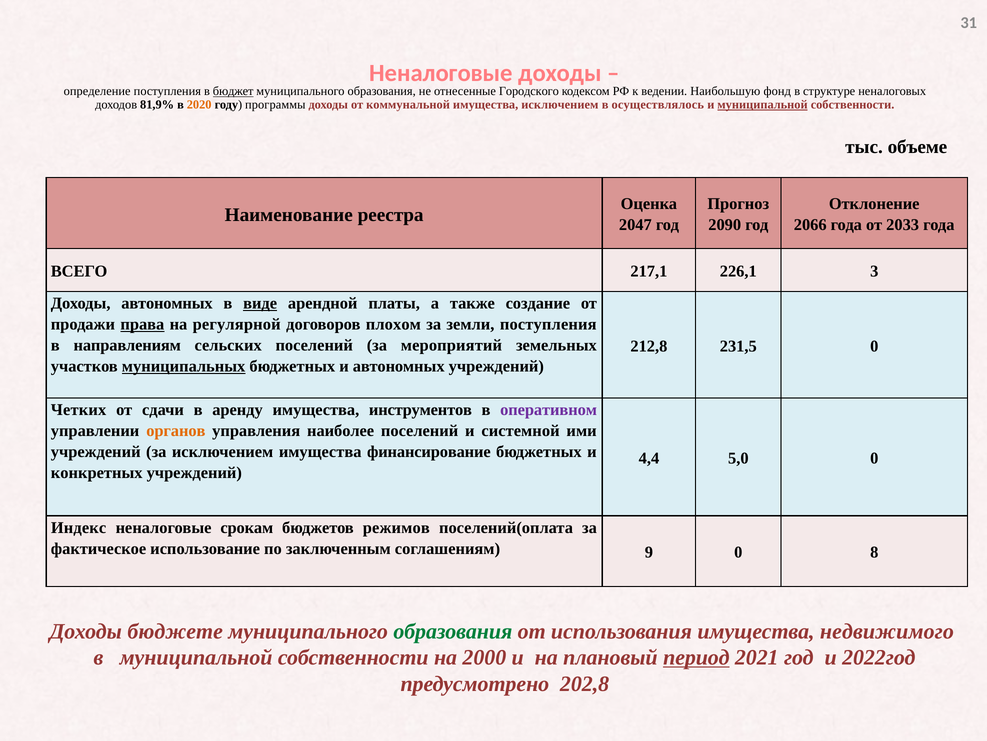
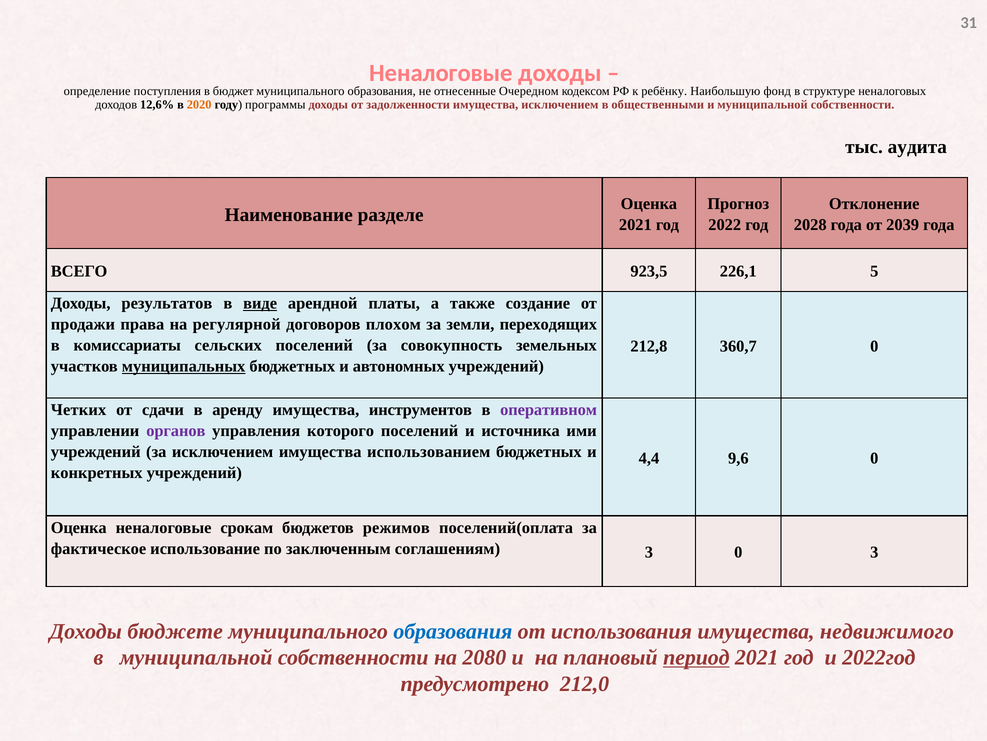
бюджет underline: present -> none (233, 91)
Городского: Городского -> Очередном (529, 91)
ведении: ведении -> ребёнку (664, 91)
81,9%: 81,9% -> 12,6% (157, 105)
коммунальной: коммунальной -> задолженности (408, 105)
осуществлялось: осуществлялось -> общественными (658, 105)
муниципальной underline: present -> none (762, 105)
объеме: объеме -> аудита (917, 147)
реестра: реестра -> разделе (391, 214)
2047: 2047 -> 2021 (635, 225)
2090: 2090 -> 2022 (725, 225)
2066: 2066 -> 2028 (810, 225)
2033: 2033 -> 2039 (903, 225)
217,1: 217,1 -> 923,5 (649, 271)
3: 3 -> 5 (874, 271)
Доходы автономных: автономных -> результатов (167, 303)
права underline: present -> none (142, 324)
земли поступления: поступления -> переходящих (548, 324)
направлениям: направлениям -> комиссариаты (127, 345)
мероприятий: мероприятий -> совокупность (452, 345)
231,5: 231,5 -> 360,7 (738, 346)
органов colour: orange -> purple (176, 431)
наиболее: наиболее -> которого (341, 431)
системной: системной -> источника (521, 431)
финансирование: финансирование -> использованием (429, 452)
5,0: 5,0 -> 9,6 (738, 458)
Индекс: Индекс -> Оценка (79, 527)
соглашениям 9: 9 -> 3 (649, 552)
0 8: 8 -> 3 (874, 552)
образования colour: green -> blue (453, 631)
2000: 2000 -> 2080 (484, 657)
202,8: 202,8 -> 212,0 (585, 683)
